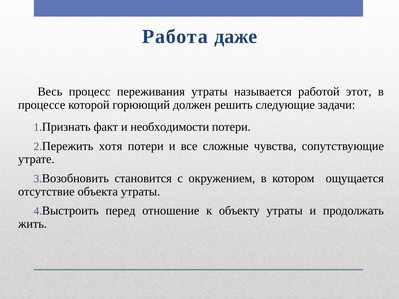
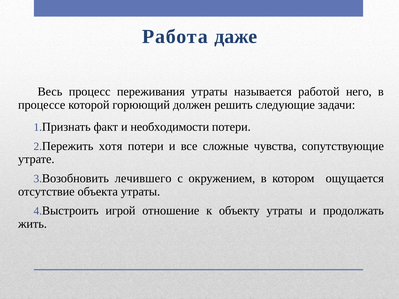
этот: этот -> него (359, 92)
становится: становится -> лечившего (143, 178)
перед: перед -> игрой (121, 211)
